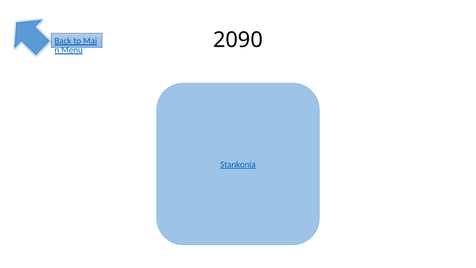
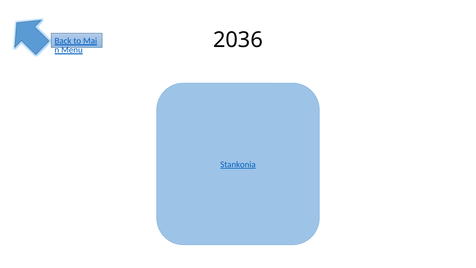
2090: 2090 -> 2036 (238, 40)
